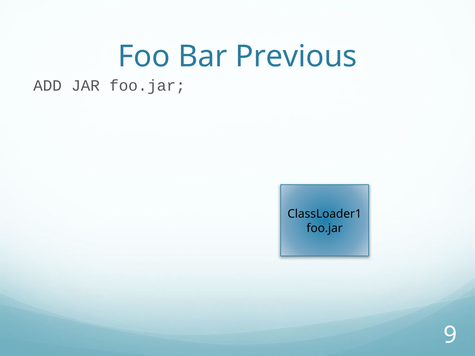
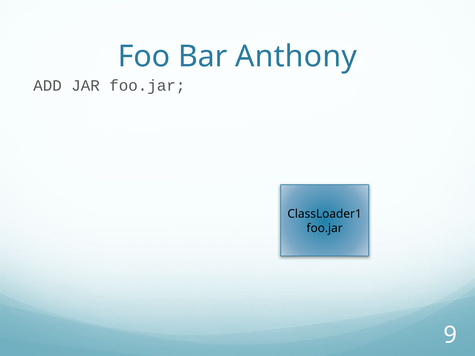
Previous: Previous -> Anthony (296, 57)
